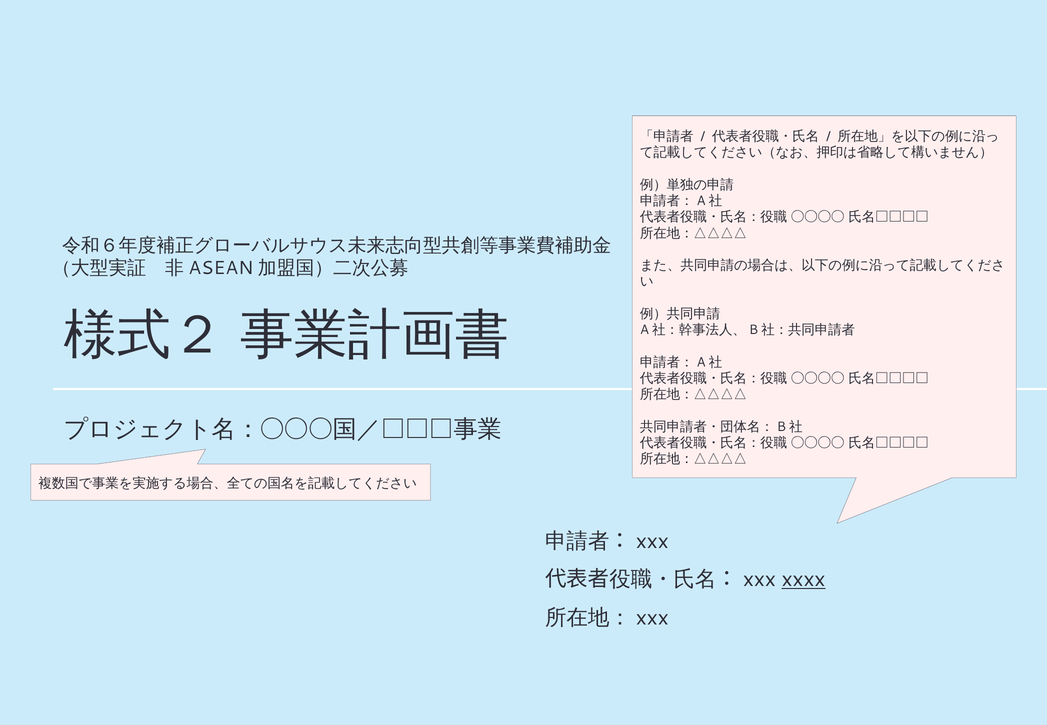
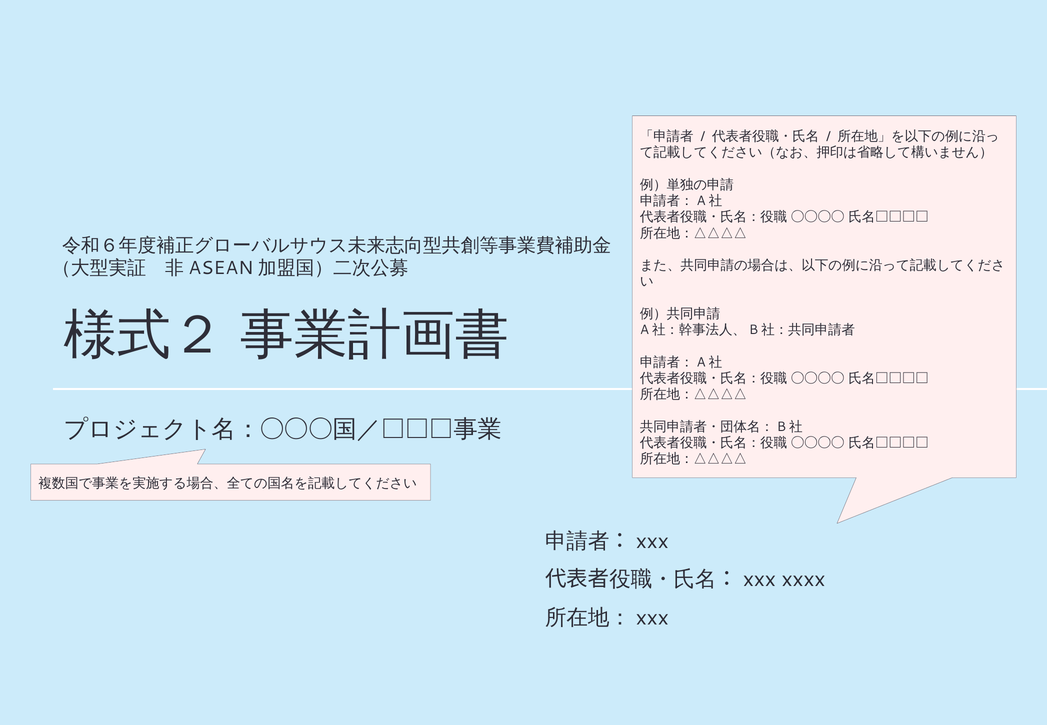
xxxx underline: present -> none (804, 579)
